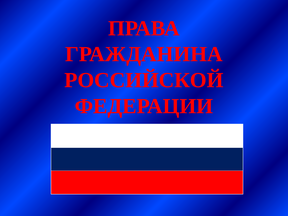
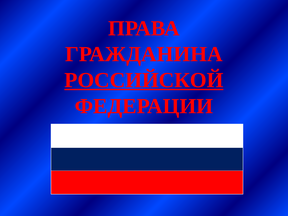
РОССИЙСКОЙ underline: none -> present (144, 80)
